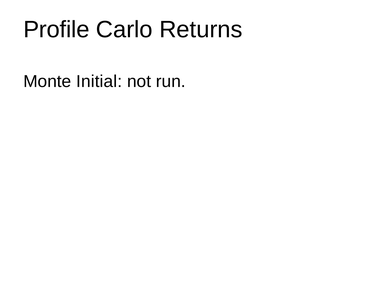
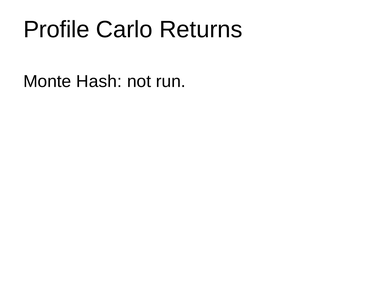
Initial: Initial -> Hash (99, 82)
